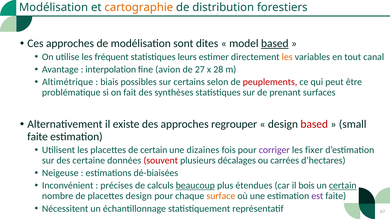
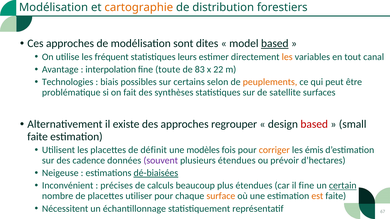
avion: avion -> toute (168, 70)
27: 27 -> 83 (200, 70)
28: 28 -> 22 (218, 70)
Altimétrique: Altimétrique -> Technologies (68, 82)
peuplements colour: red -> orange (270, 82)
prenant: prenant -> satellite (285, 93)
de certain: certain -> définit (154, 150)
dizaines: dizaines -> modèles (203, 150)
corriger colour: purple -> orange (274, 150)
fixer: fixer -> émis (314, 150)
certaine: certaine -> cadence (89, 161)
souvent colour: red -> purple (161, 161)
plusieurs décalages: décalages -> étendues (237, 161)
carrées: carrées -> prévoir (285, 161)
dé-biaisées underline: none -> present (156, 173)
beaucoup underline: present -> none (195, 186)
il bois: bois -> fine (306, 186)
placettes design: design -> utiliser (139, 196)
est colour: purple -> orange (317, 196)
